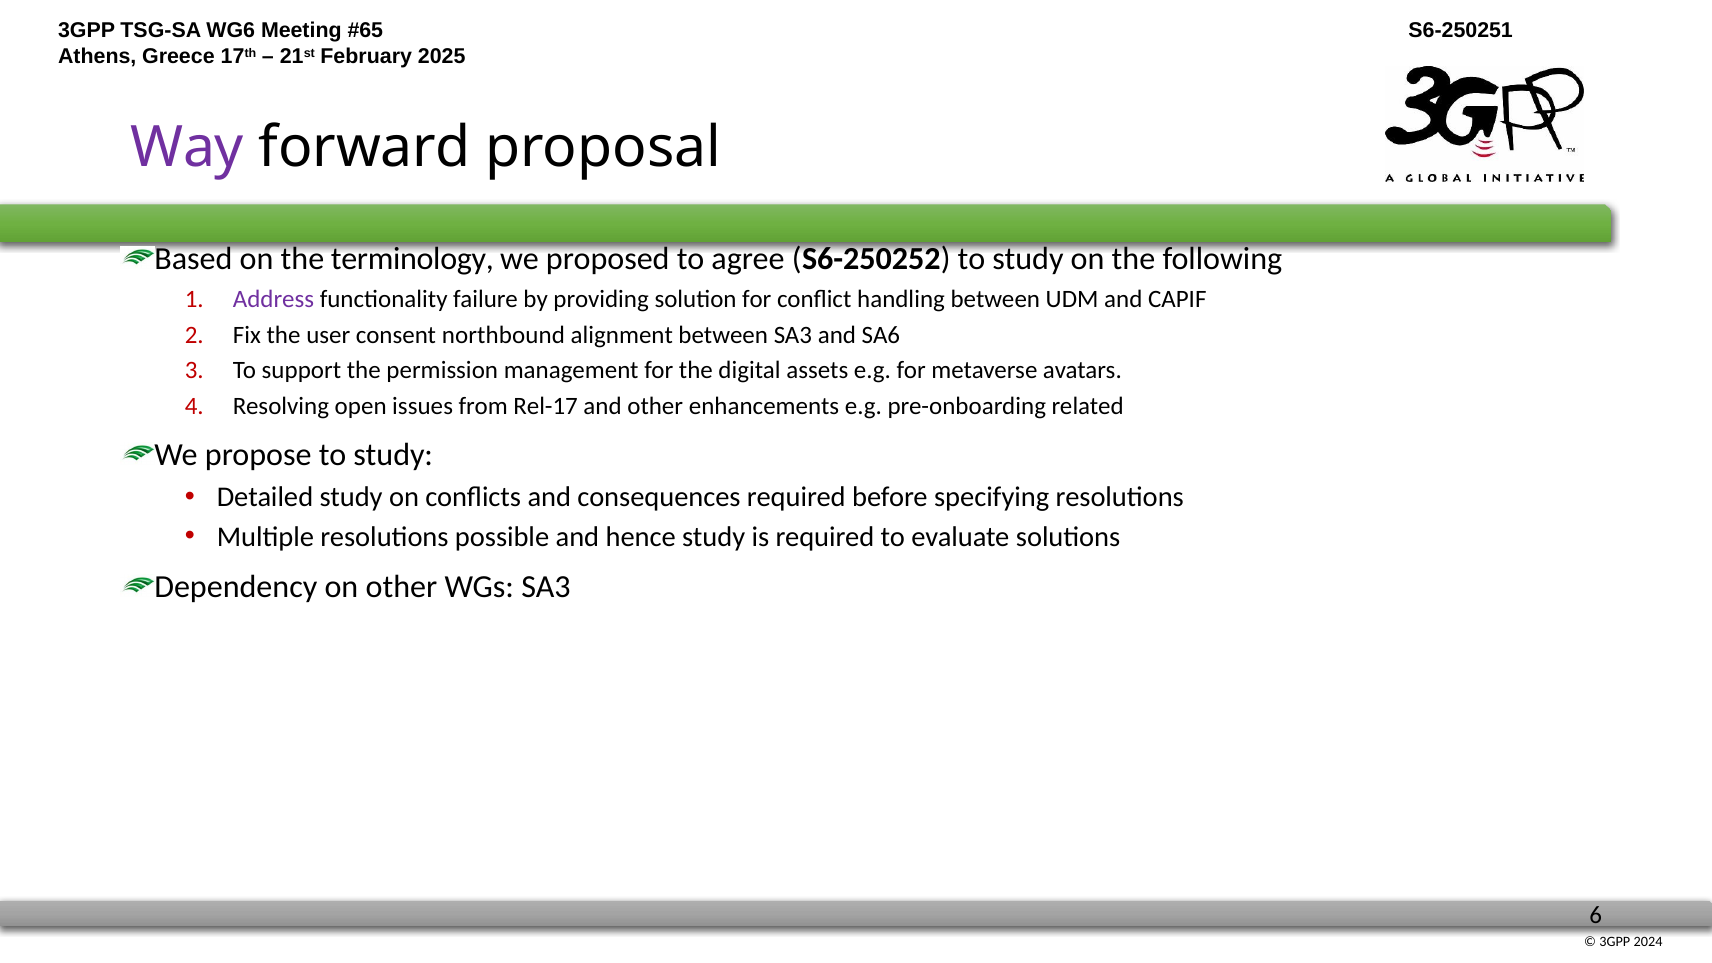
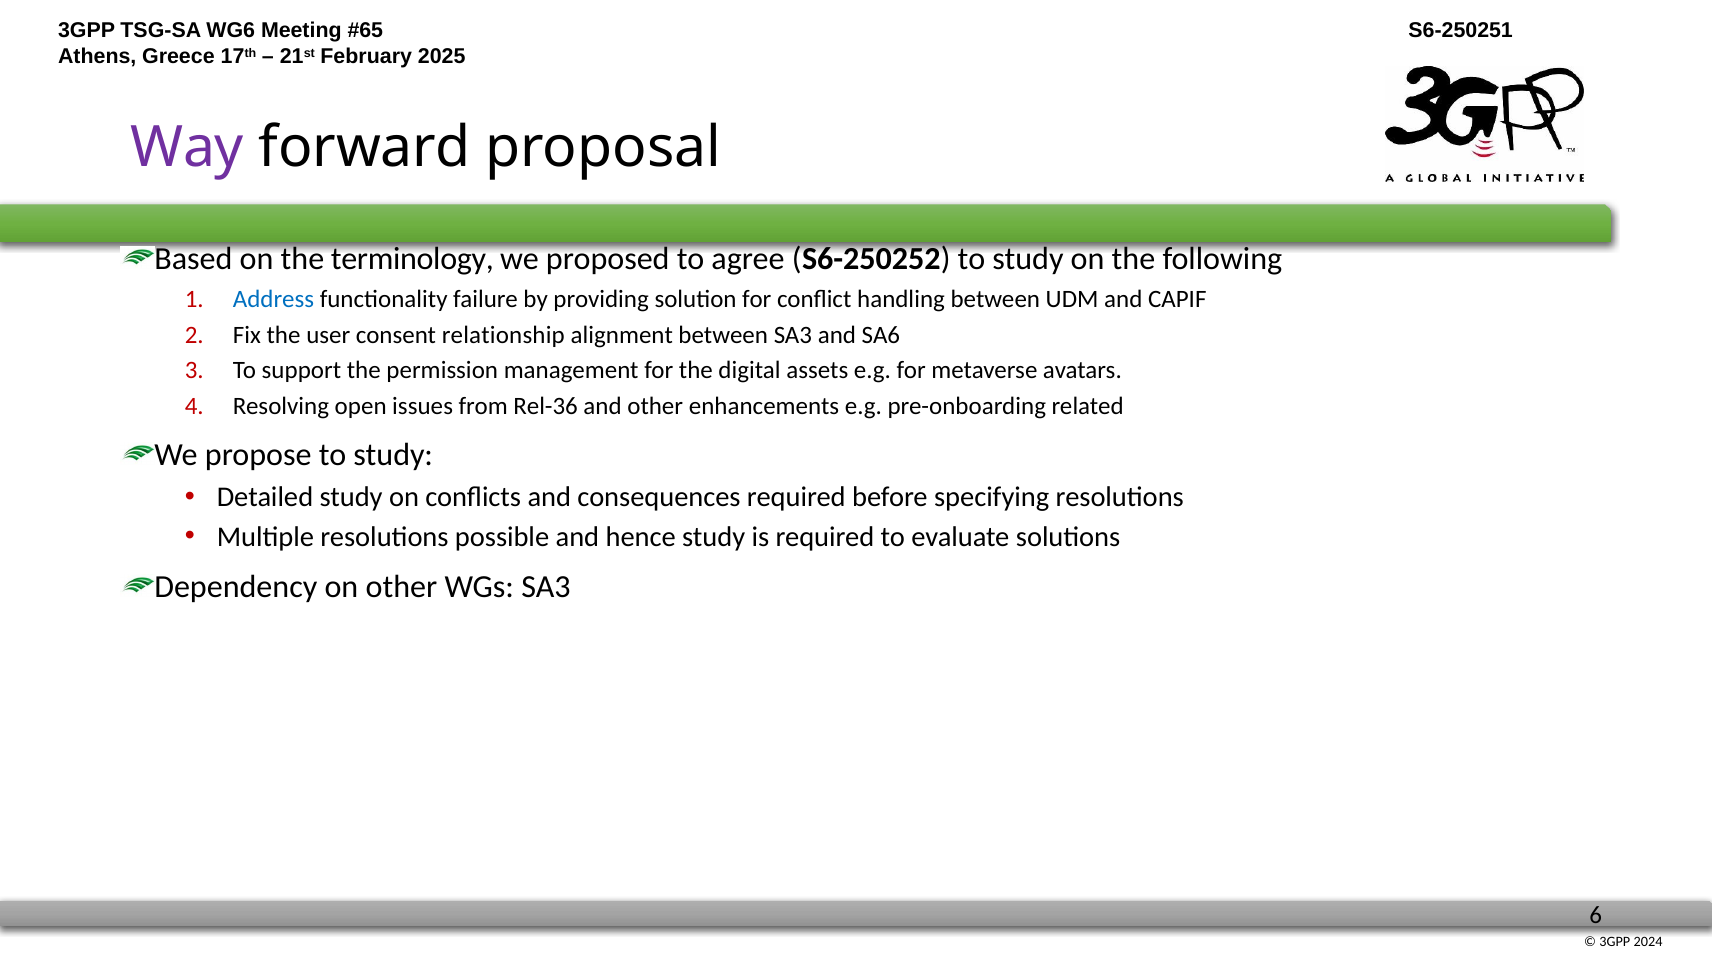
Address colour: purple -> blue (274, 299)
northbound: northbound -> relationship (503, 335)
Rel-17: Rel-17 -> Rel-36 (546, 407)
